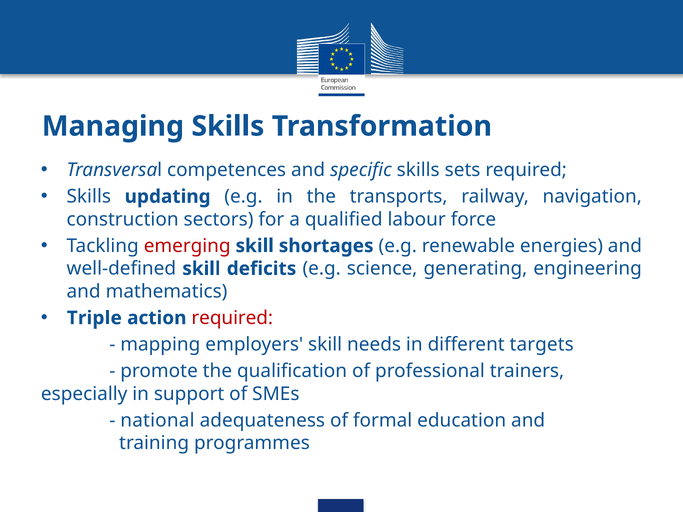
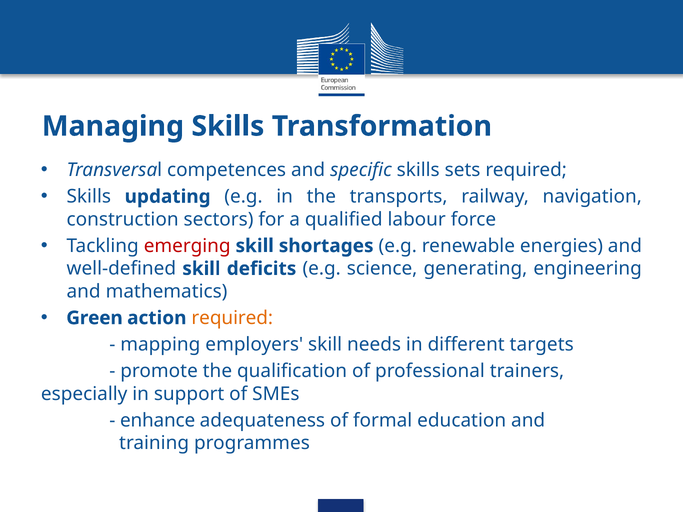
Triple: Triple -> Green (94, 318)
required colour: red -> orange (232, 318)
national: national -> enhance (158, 421)
